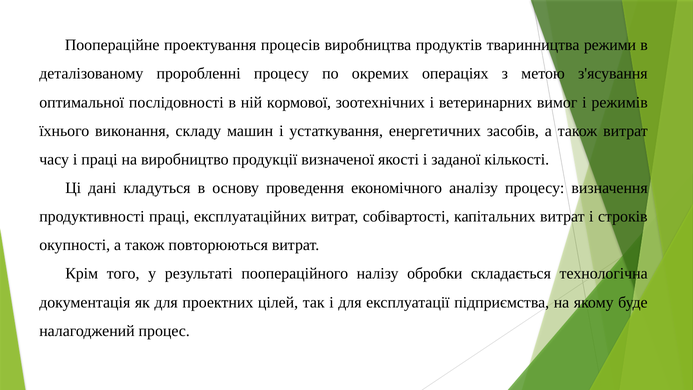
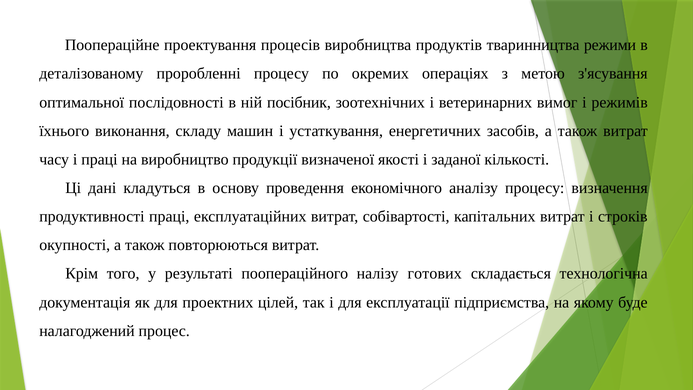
кормової: кормової -> посібник (299, 102)
обробки: обробки -> готових (435, 274)
